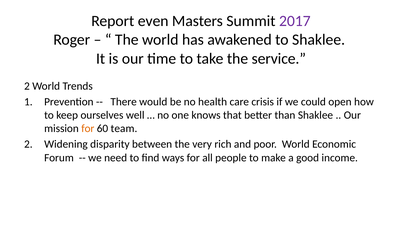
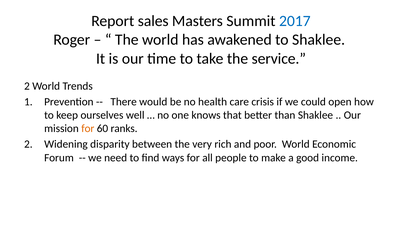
even: even -> sales (153, 21)
2017 colour: purple -> blue (295, 21)
team: team -> ranks (124, 129)
